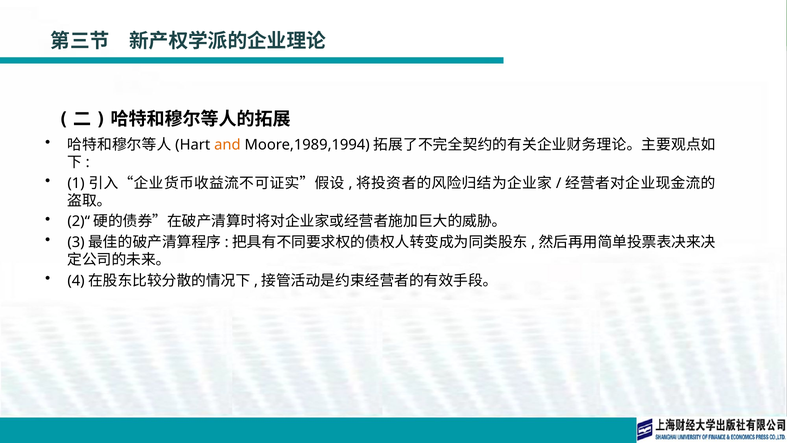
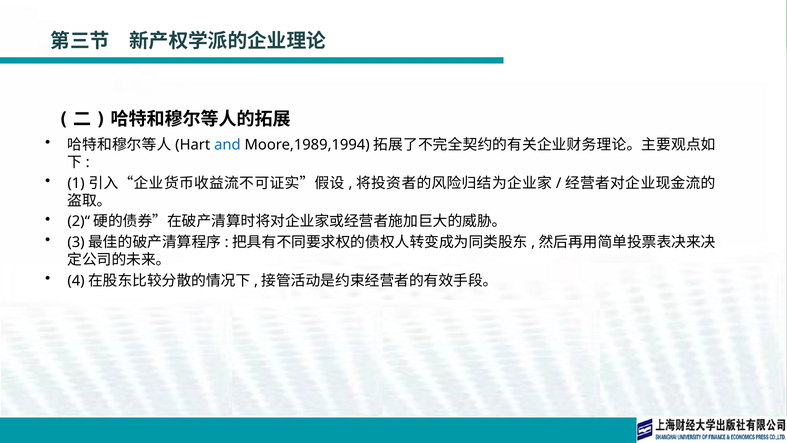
and colour: orange -> blue (227, 145)
